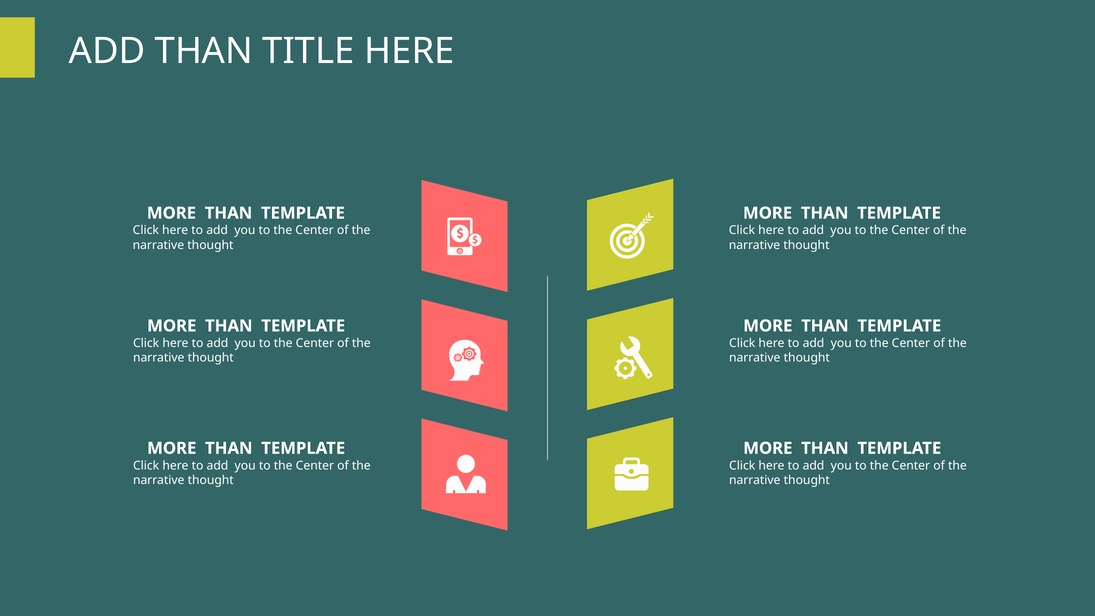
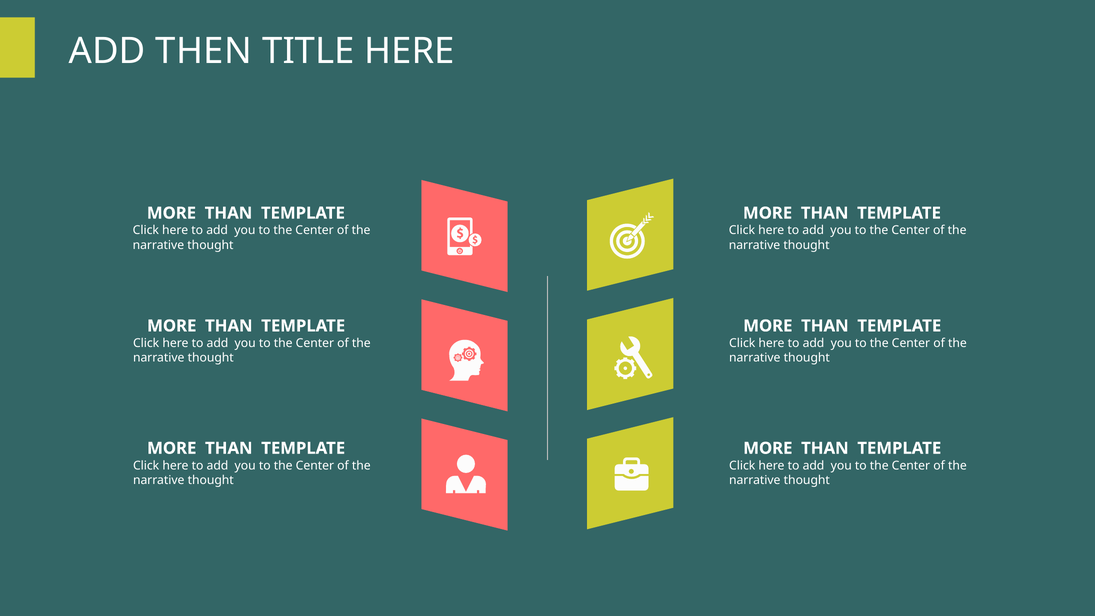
ADD THAN: THAN -> THEN (204, 51)
